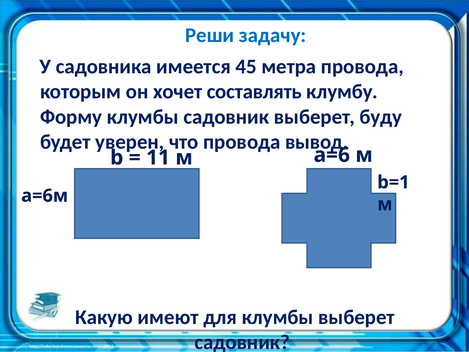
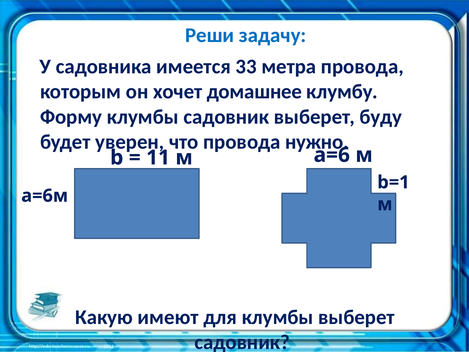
45: 45 -> 33 (246, 67)
составлять: составлять -> домашнее (254, 92)
вывод: вывод -> нужно (317, 142)
